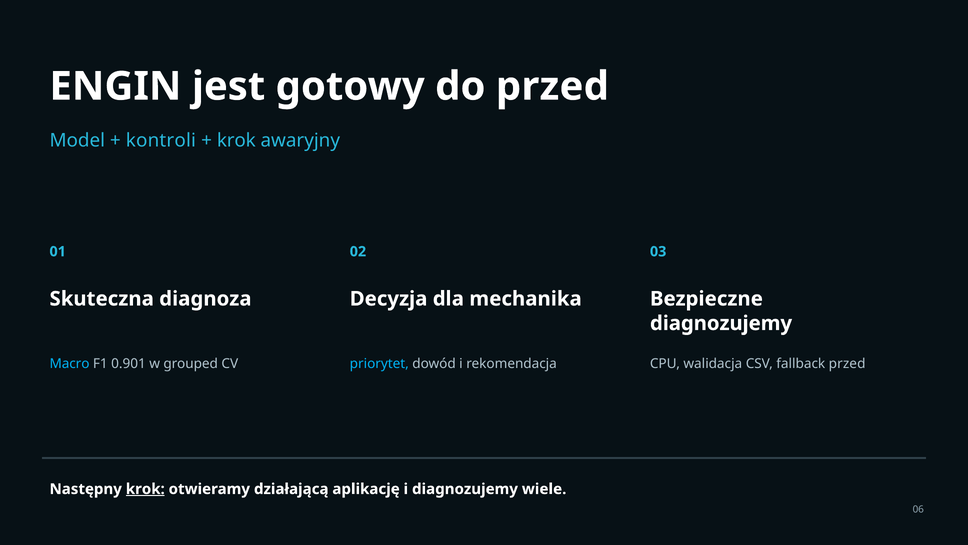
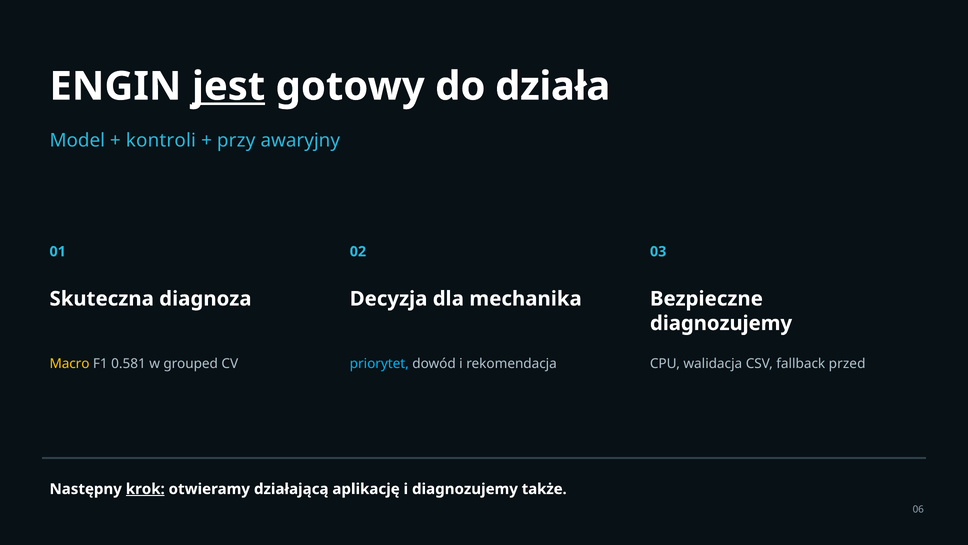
jest underline: none -> present (229, 86)
do przed: przed -> działa (553, 86)
krok: krok -> przy (236, 140)
Macro colour: light blue -> yellow (70, 364)
0.901: 0.901 -> 0.581 (128, 364)
wiele: wiele -> także (544, 489)
